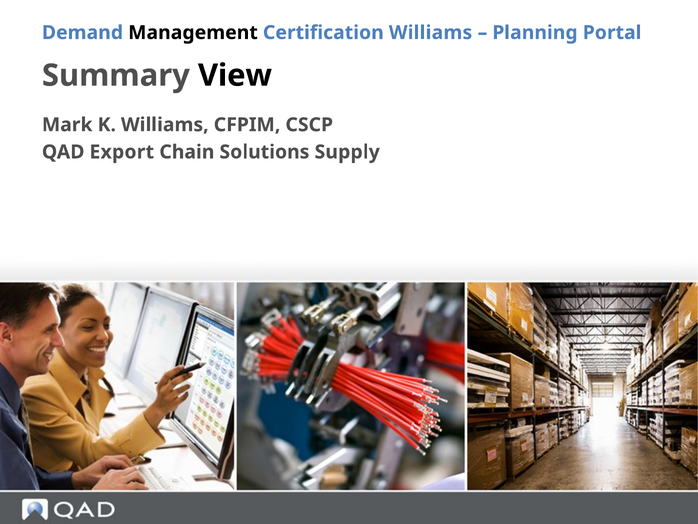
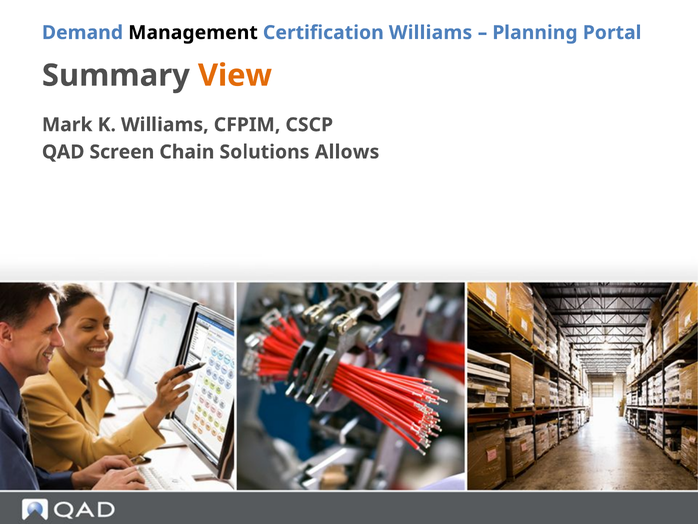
View colour: black -> orange (235, 75)
Export: Export -> Screen (122, 152)
Supply: Supply -> Allows (347, 152)
